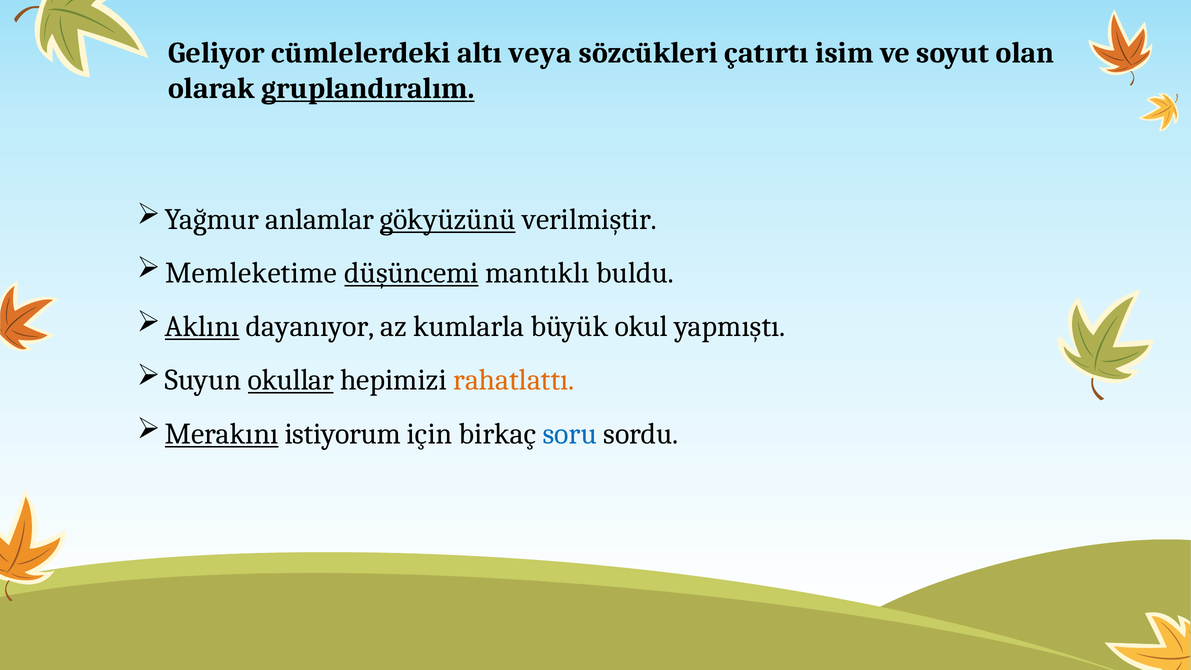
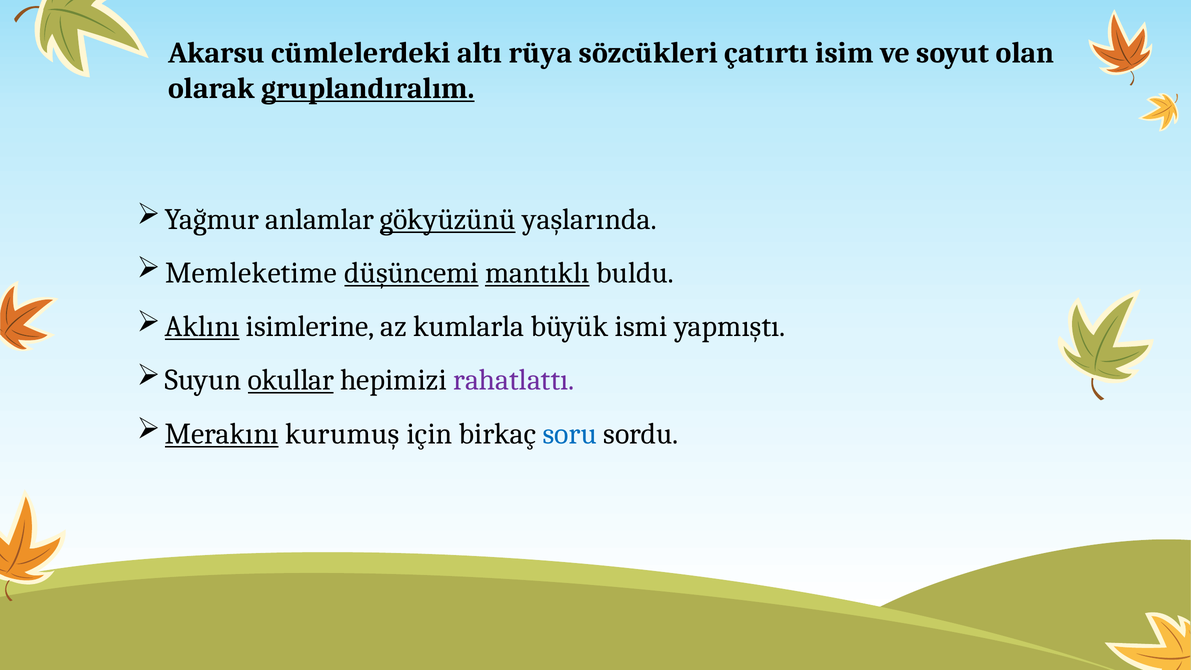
Geliyor: Geliyor -> Akarsu (217, 53)
veya: veya -> rüya (540, 53)
verilmiştir: verilmiştir -> yaşlarında (590, 219)
mantıklı underline: none -> present (537, 273)
dayanıyor: dayanıyor -> isimlerine (310, 327)
okul: okul -> ismi (641, 327)
rahatlattı colour: orange -> purple (514, 380)
istiyorum: istiyorum -> kurumuş (342, 434)
